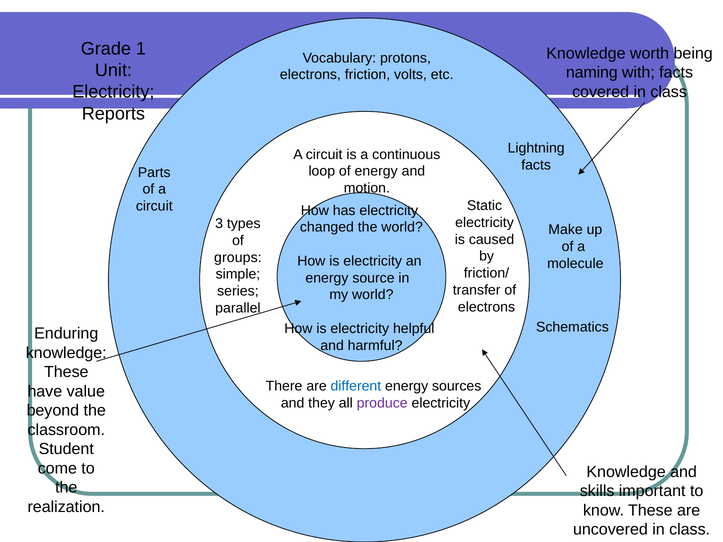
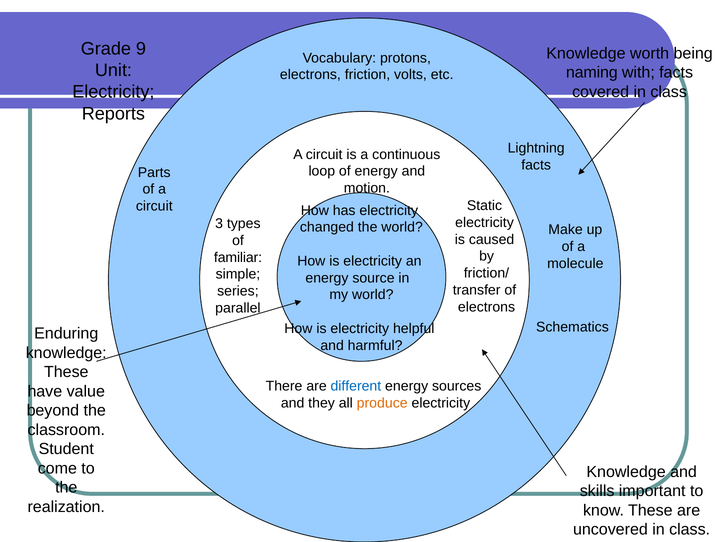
1: 1 -> 9 (141, 49)
groups: groups -> familiar (238, 258)
produce colour: purple -> orange (382, 403)
